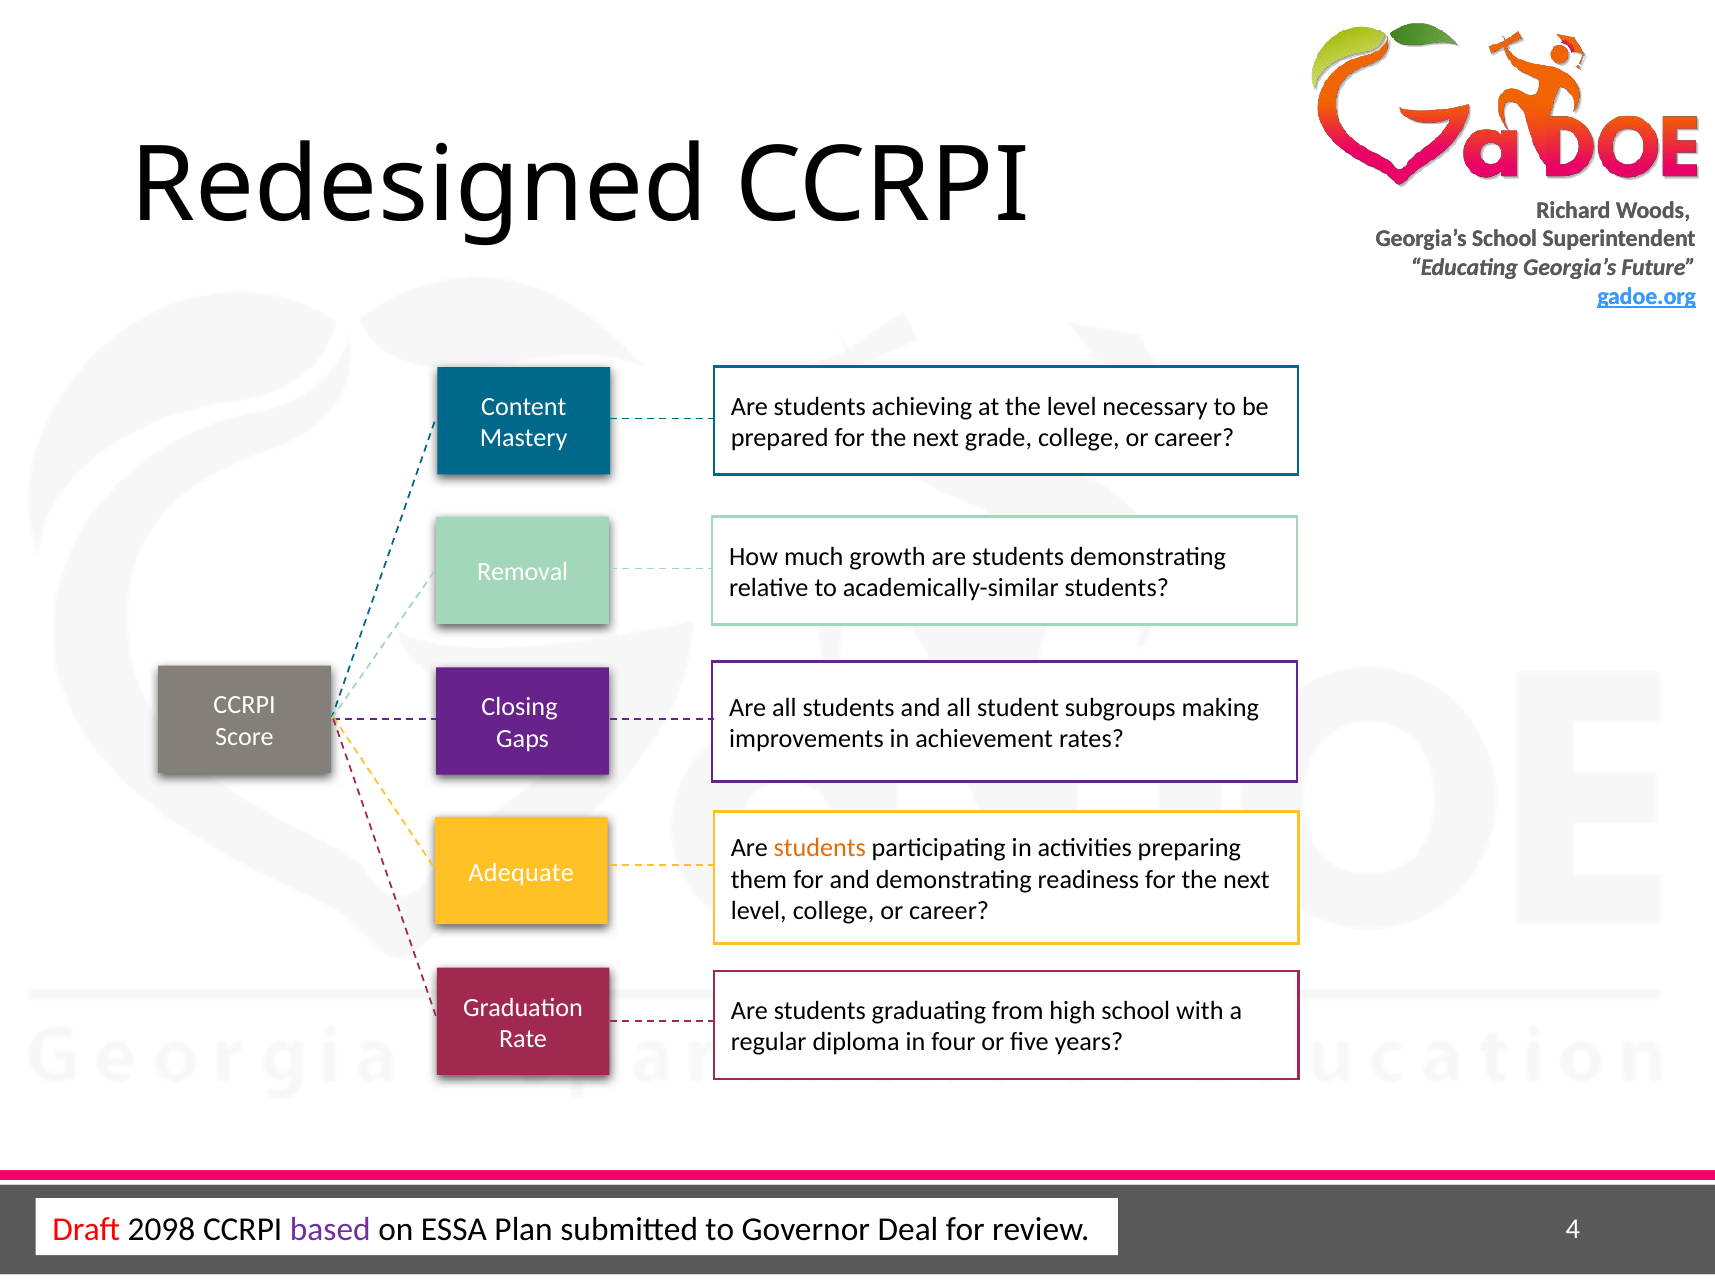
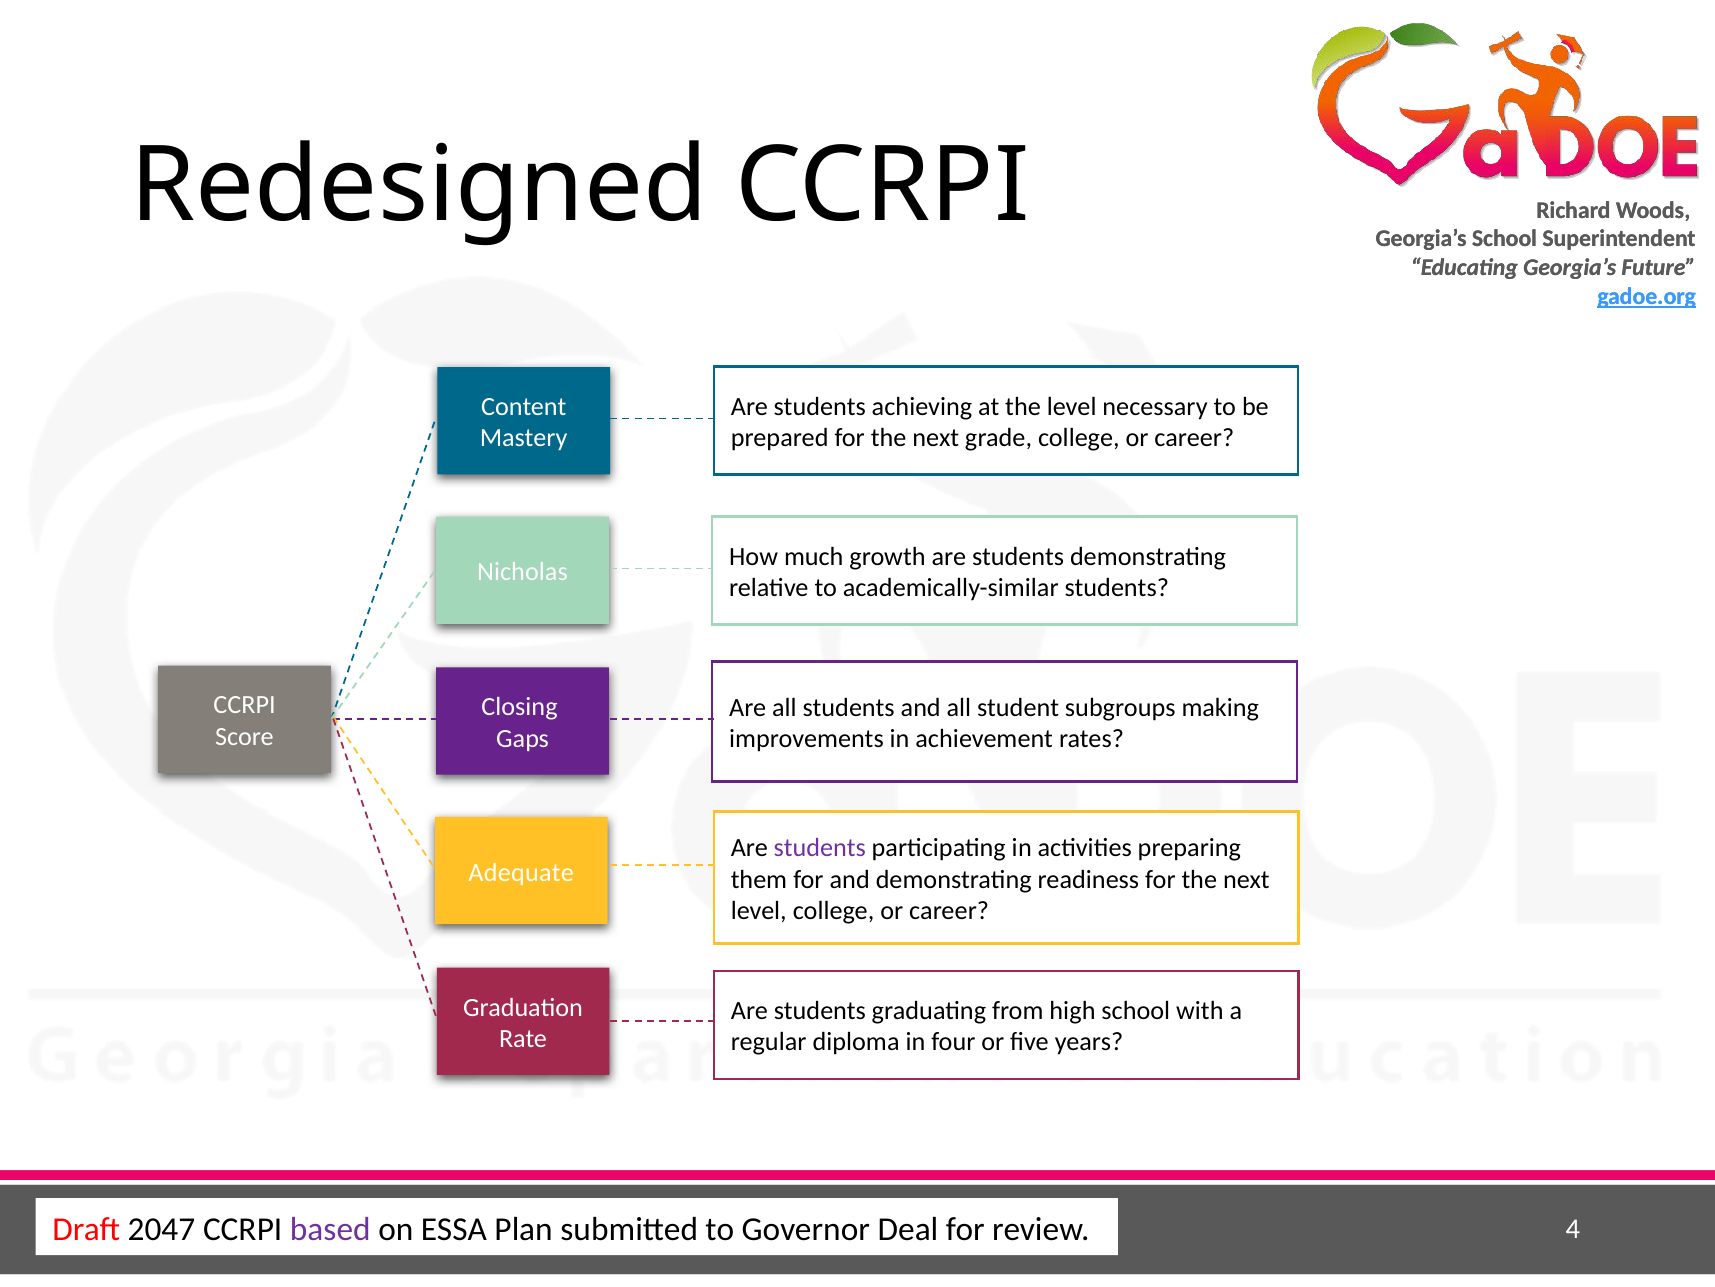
Removal: Removal -> Nicholas (522, 572)
students colour: orange -> purple (820, 848)
2098: 2098 -> 2047 (161, 1228)
